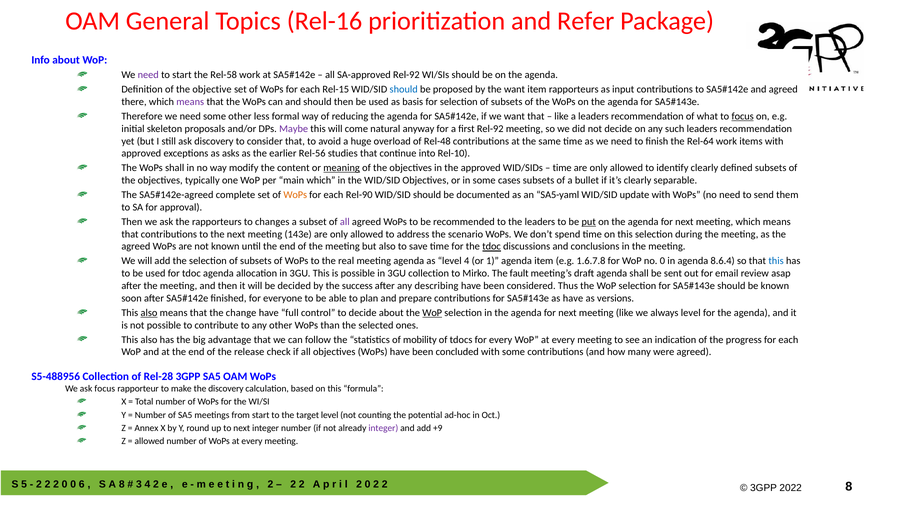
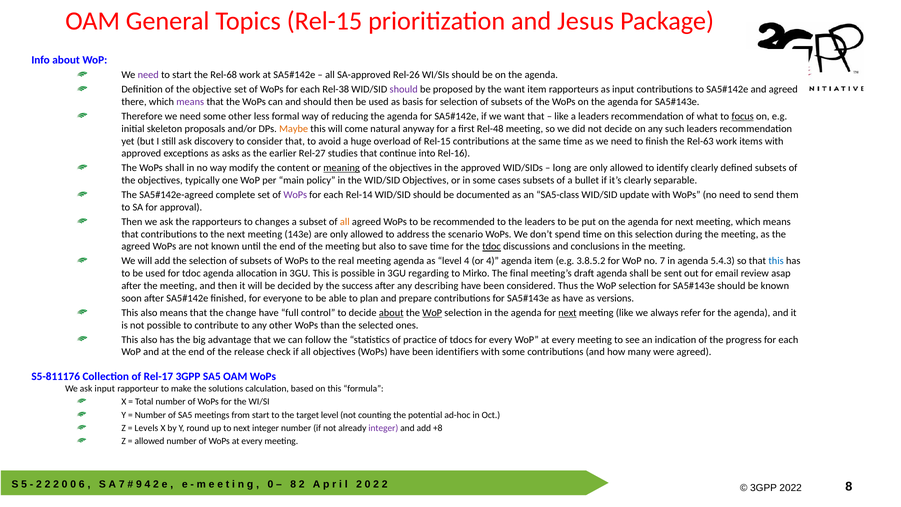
Topics Rel-16: Rel-16 -> Rel-15 (325, 21)
Refer: Refer -> Jesus (586, 21)
Rel-58: Rel-58 -> Rel-68 (224, 75)
SA-approved Rel-92: Rel-92 -> Rel-26 (406, 75)
Rel-15: Rel-15 -> Rel-38 (336, 89)
should colour: blue -> purple (404, 89)
Maybe colour: purple -> orange (294, 129)
first Rel-92: Rel-92 -> Rel-48 (490, 129)
of Rel-48: Rel-48 -> Rel-15 (437, 141)
Rel-64: Rel-64 -> Rel-63 (700, 141)
Rel-56: Rel-56 -> Rel-27 (312, 153)
Rel-10: Rel-10 -> Rel-16 (454, 153)
time: time -> long (562, 168)
main which: which -> policy (321, 180)
WoPs colour: orange -> purple (295, 195)
Rel-90: Rel-90 -> Rel-14 (359, 195)
SA5-yaml: SA5-yaml -> SA5-class (558, 195)
all colour: purple -> orange (345, 222)
put underline: present -> none (589, 222)
1: 1 -> 4 (493, 261)
1.6.7.8: 1.6.7.8 -> 3.8.5.2 (591, 261)
no 0: 0 -> 7 (662, 261)
8.6.4: 8.6.4 -> 5.4.3 (723, 261)
3GU collection: collection -> regarding (429, 273)
fault: fault -> final (519, 273)
also underline: present -> none (149, 313)
about underline: none -> present (391, 313)
next underline: none -> present (567, 313)
always level: level -> refer (691, 313)
mobility: mobility -> practice (420, 339)
concluded: concluded -> identifiers (457, 352)
S5-488956: S5-488956 -> S5-811176 (56, 376)
Rel-28: Rel-28 -> Rel-17 (158, 376)
ask focus: focus -> input (105, 388)
the discovery: discovery -> solutions (226, 388)
Annex: Annex -> Levels (146, 428)
+9: +9 -> +8 (438, 428)
A 8: 8 -> 7 (122, 484)
3: 3 -> 9 (139, 484)
2: 2 -> 0 (270, 484)
2: 2 -> 8 (293, 484)
